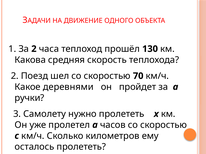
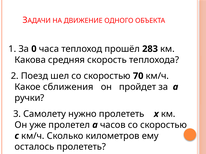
За 2: 2 -> 0 (34, 49)
130: 130 -> 283 (150, 49)
деревнями: деревнями -> сближения (68, 87)
